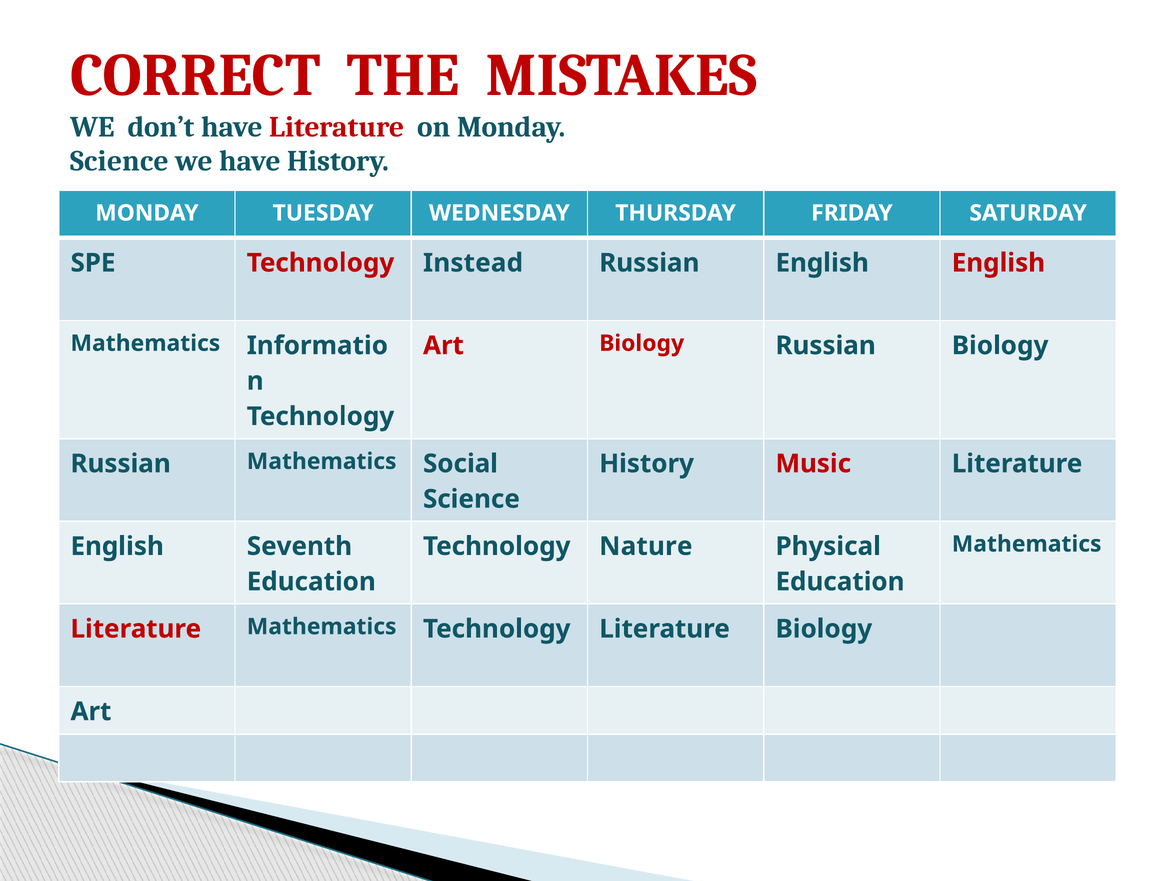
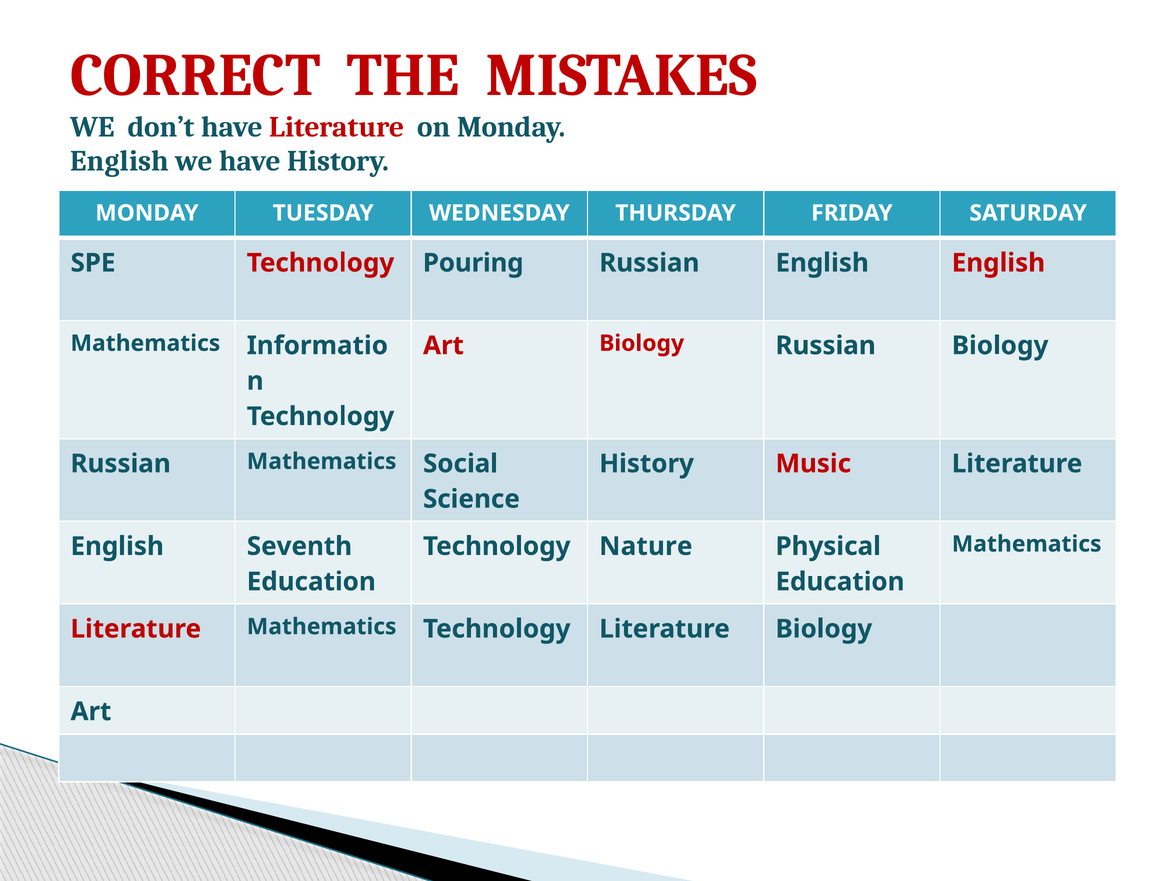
Science: Science -> English (120, 161)
Instead: Instead -> Pouring (473, 263)
